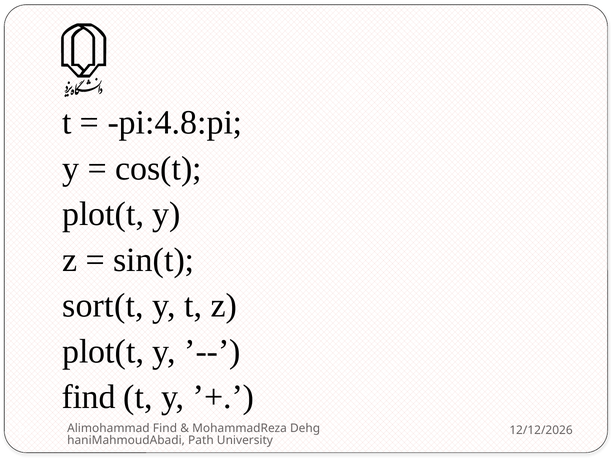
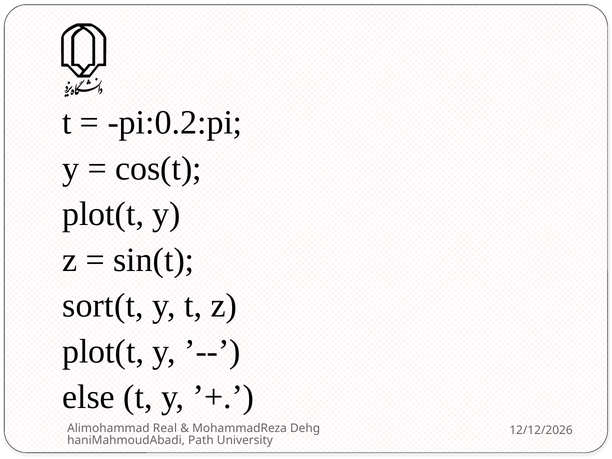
pi:4.8:pi: pi:4.8:pi -> pi:0.2:pi (175, 123)
find: find -> else (88, 397)
Alimohammad Find: Find -> Real (165, 428)
